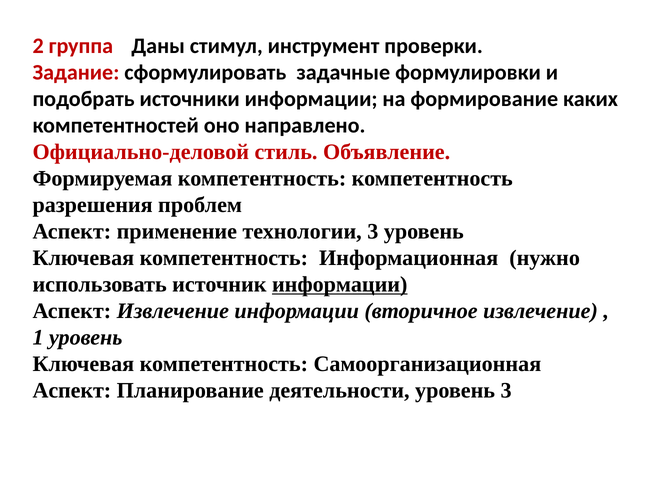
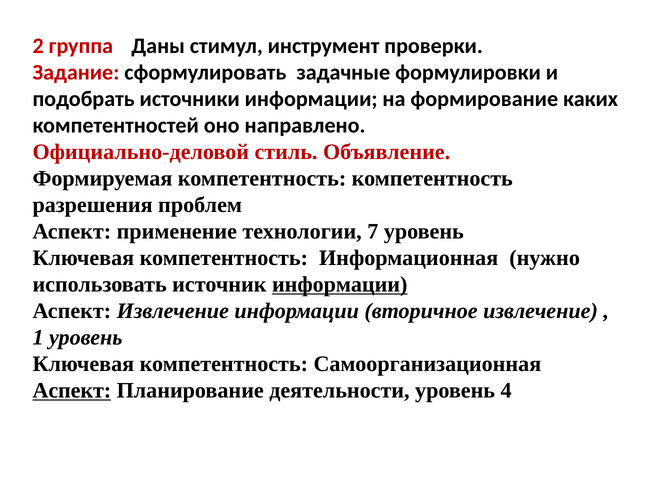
технологии 3: 3 -> 7 (373, 232)
Аспект underline: none -> present (72, 391)
уровень 3: 3 -> 4 (506, 391)
